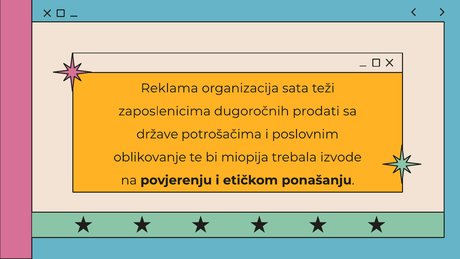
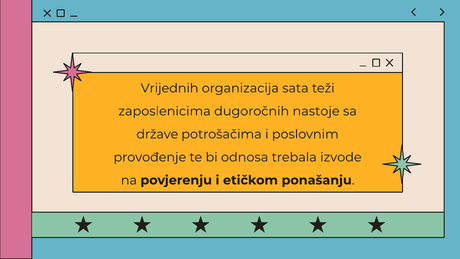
Reklama: Reklama -> Vrijednih (170, 88)
prodati: prodati -> nastoje (316, 111)
oblikovanje: oblikovanje -> provođenje (150, 157)
miopija: miopija -> odnosa (245, 157)
